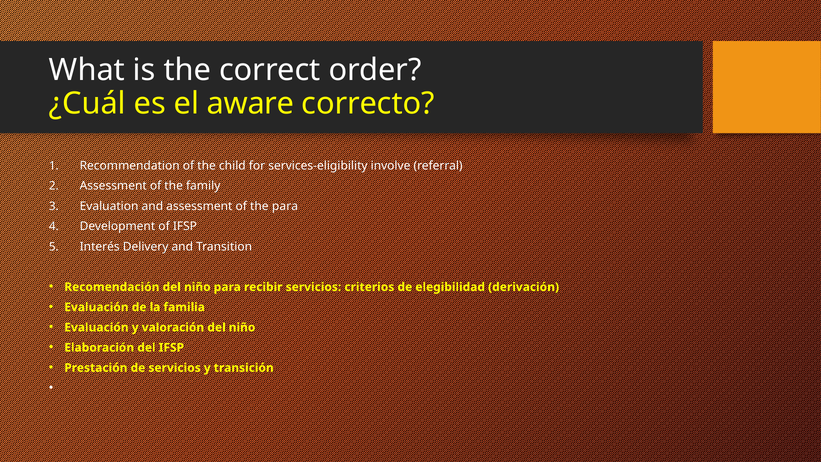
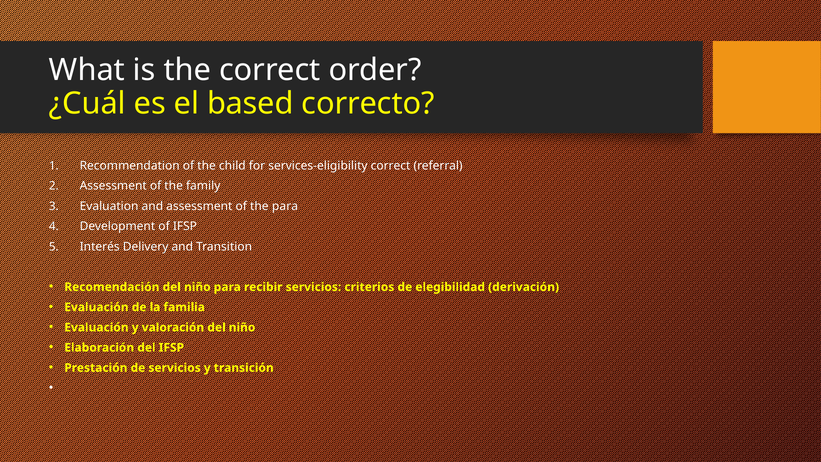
aware: aware -> based (250, 104)
services-eligibility involve: involve -> correct (391, 166)
